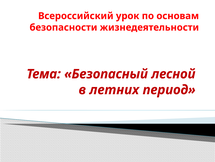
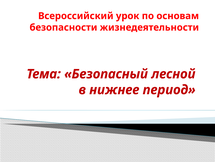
летних: летних -> нижнее (114, 89)
